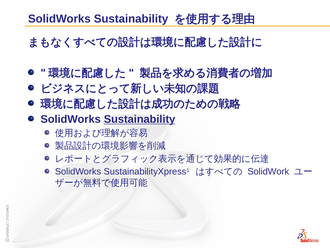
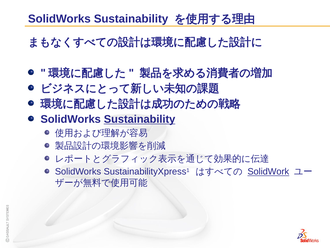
SolidWork underline: none -> present (268, 171)
